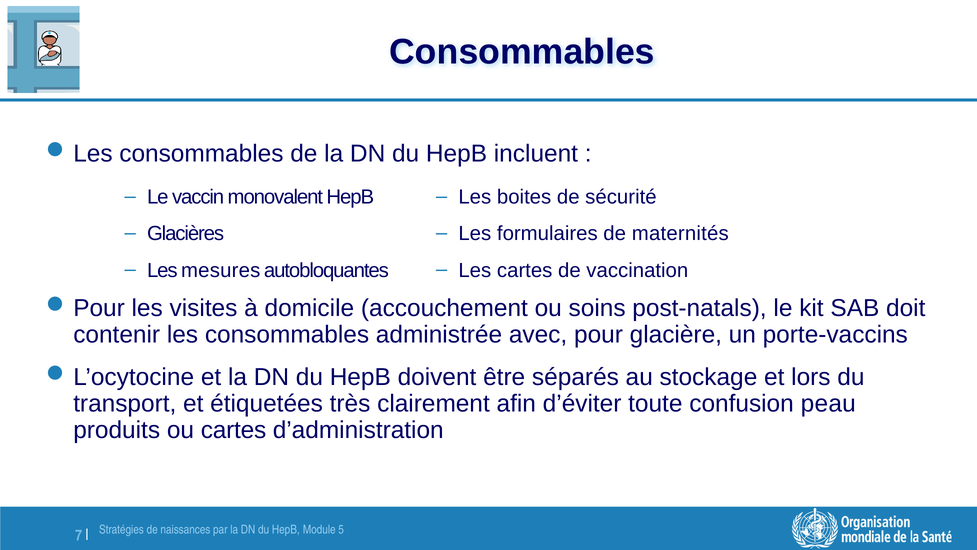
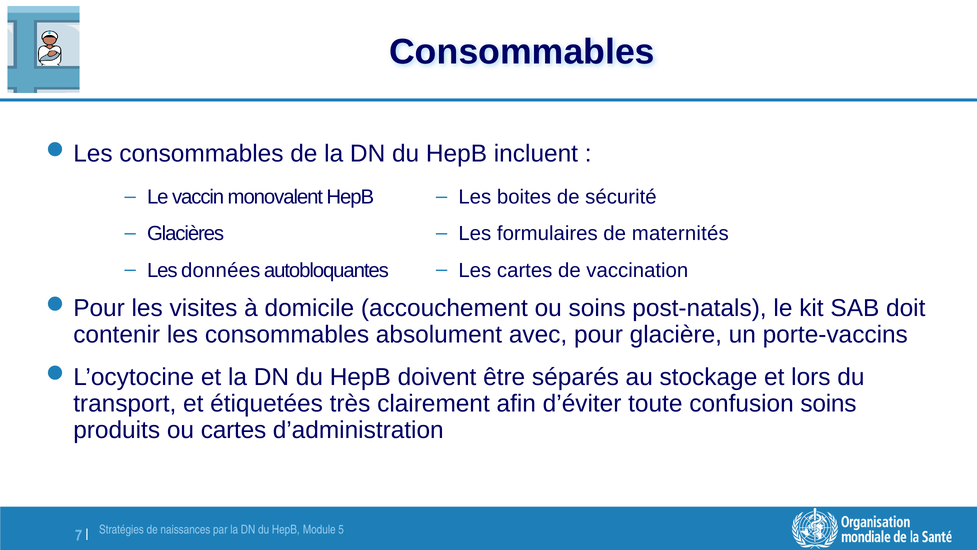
mesures: mesures -> données (221, 270)
administrée: administrée -> absolument (439, 334)
confusion peau: peau -> soins (829, 403)
